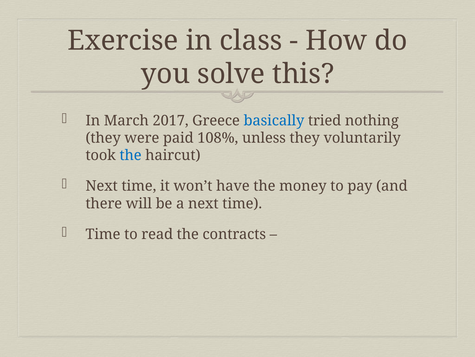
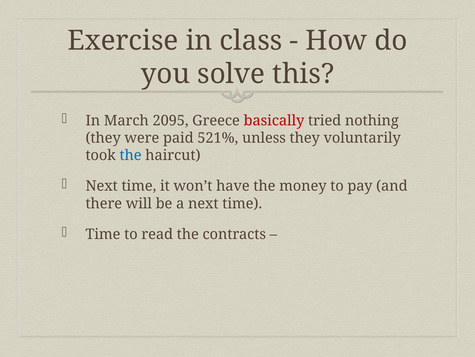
2017: 2017 -> 2095 (171, 120)
basically colour: blue -> red (274, 120)
108%: 108% -> 521% (218, 138)
